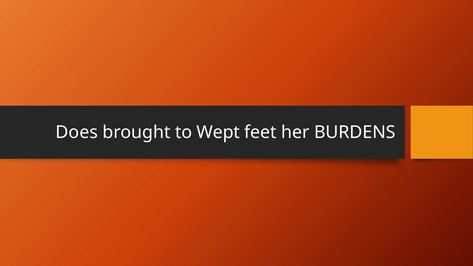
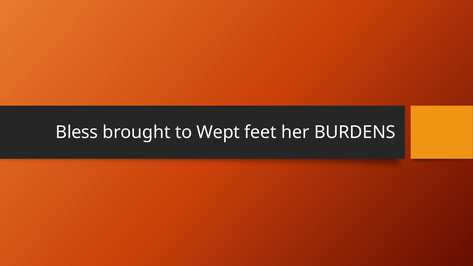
Does: Does -> Bless (77, 132)
